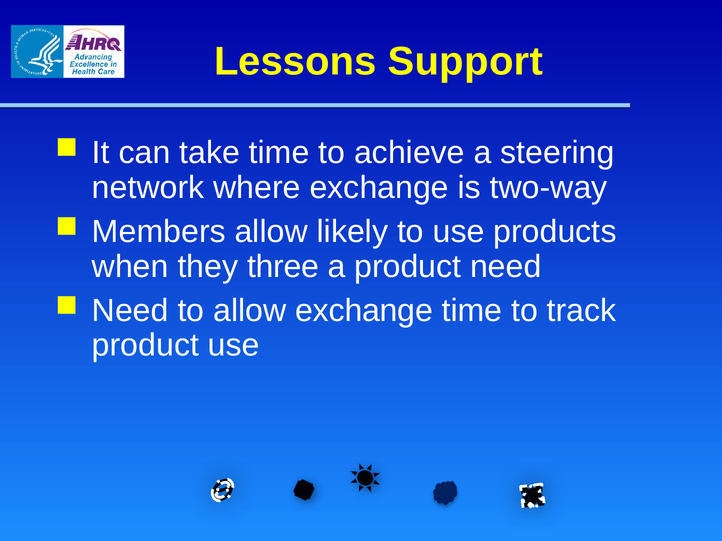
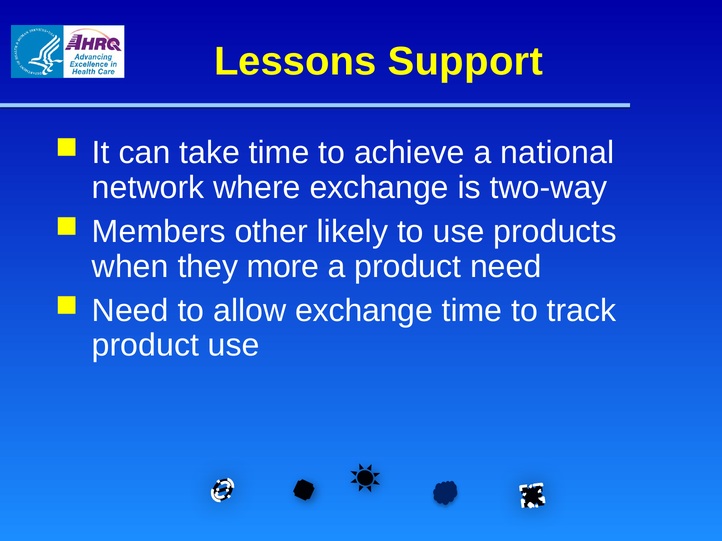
steering: steering -> national (557, 153)
Members allow: allow -> other (271, 232)
three: three -> more (283, 267)
